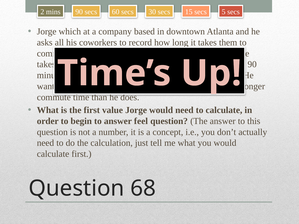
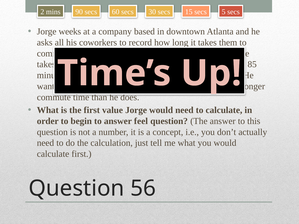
which: which -> weeks (70, 32)
90: 90 -> 85 (252, 64)
68: 68 -> 56 (143, 188)
